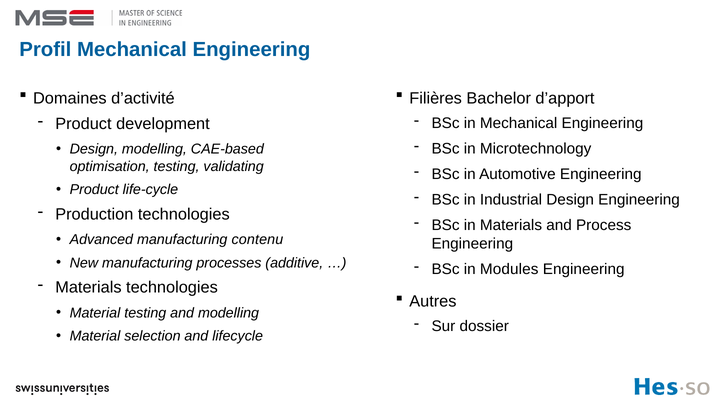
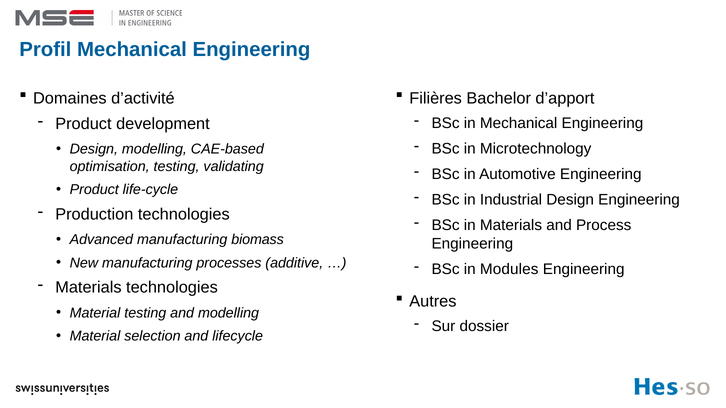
contenu: contenu -> biomass (258, 240)
